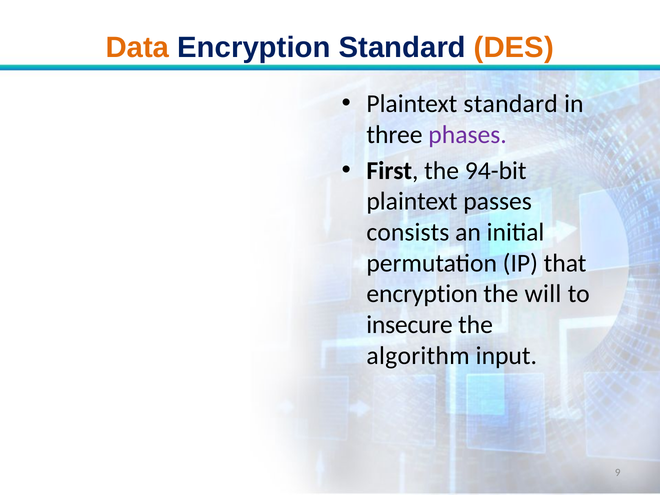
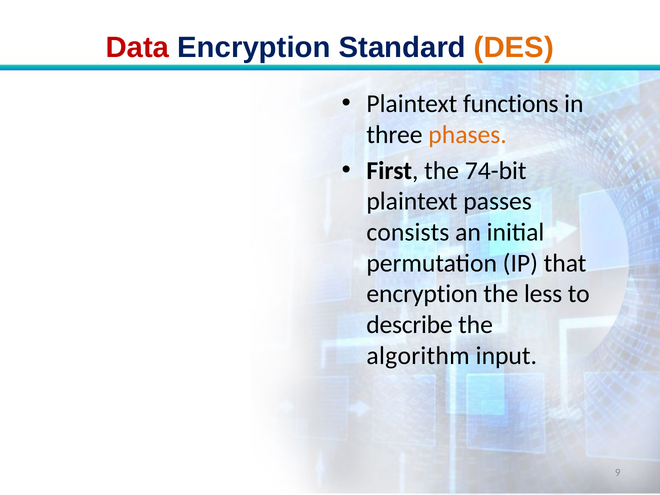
Data colour: orange -> red (137, 48)
Plaintext standard: standard -> functions (511, 104)
phases colour: purple -> orange (468, 135)
94-bit: 94-bit -> 74-bit (496, 171)
will: will -> less (543, 294)
insecure: insecure -> describe (410, 325)
